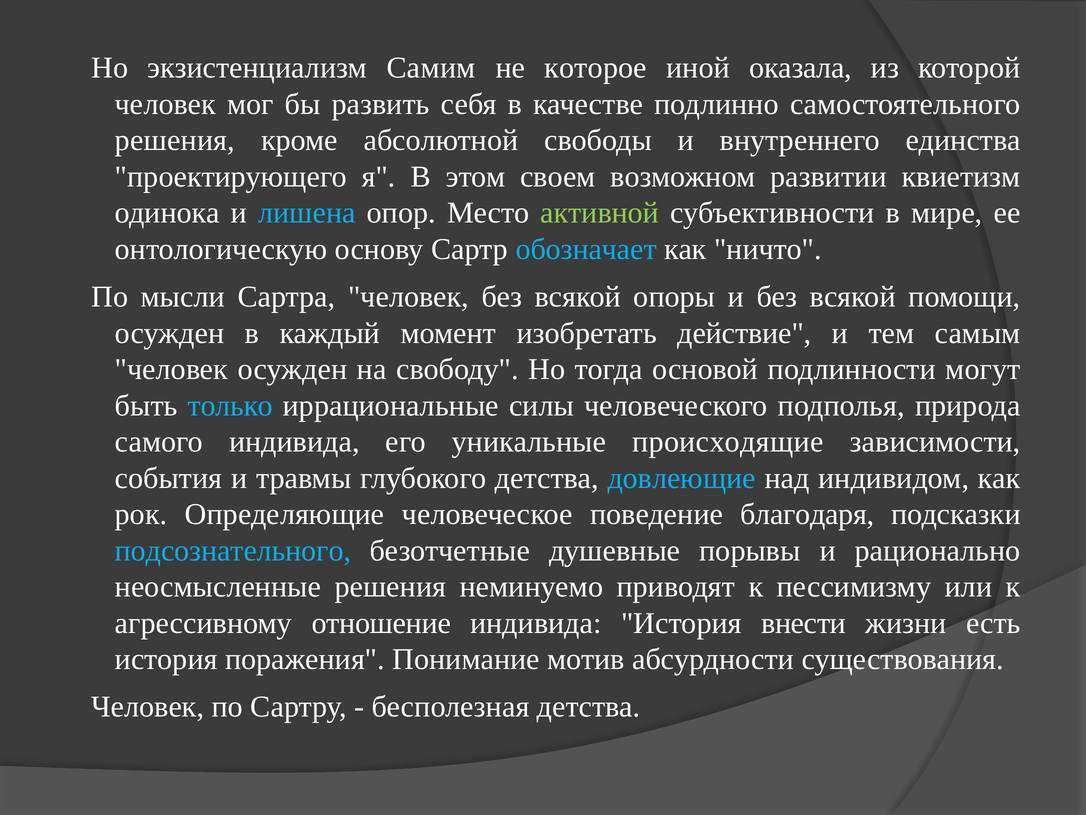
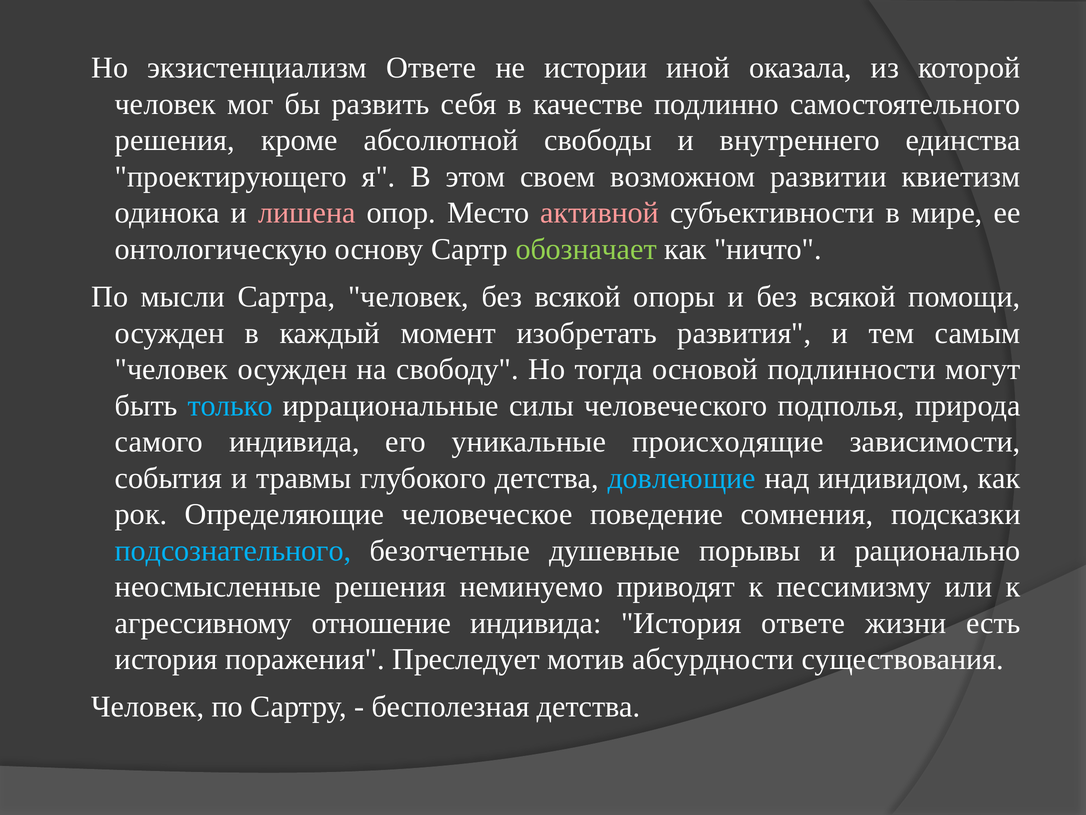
экзистенциализм Самим: Самим -> Ответе (431, 68)
которое: которое -> истории (596, 68)
лишена colour: light blue -> pink (307, 213)
активной colour: light green -> pink (600, 213)
обозначает colour: light blue -> light green (586, 249)
действие: действие -> развития (744, 333)
благодаря: благодаря -> сомнения (807, 514)
История внести: внести -> ответе (803, 623)
Понимание: Понимание -> Преследует (466, 659)
